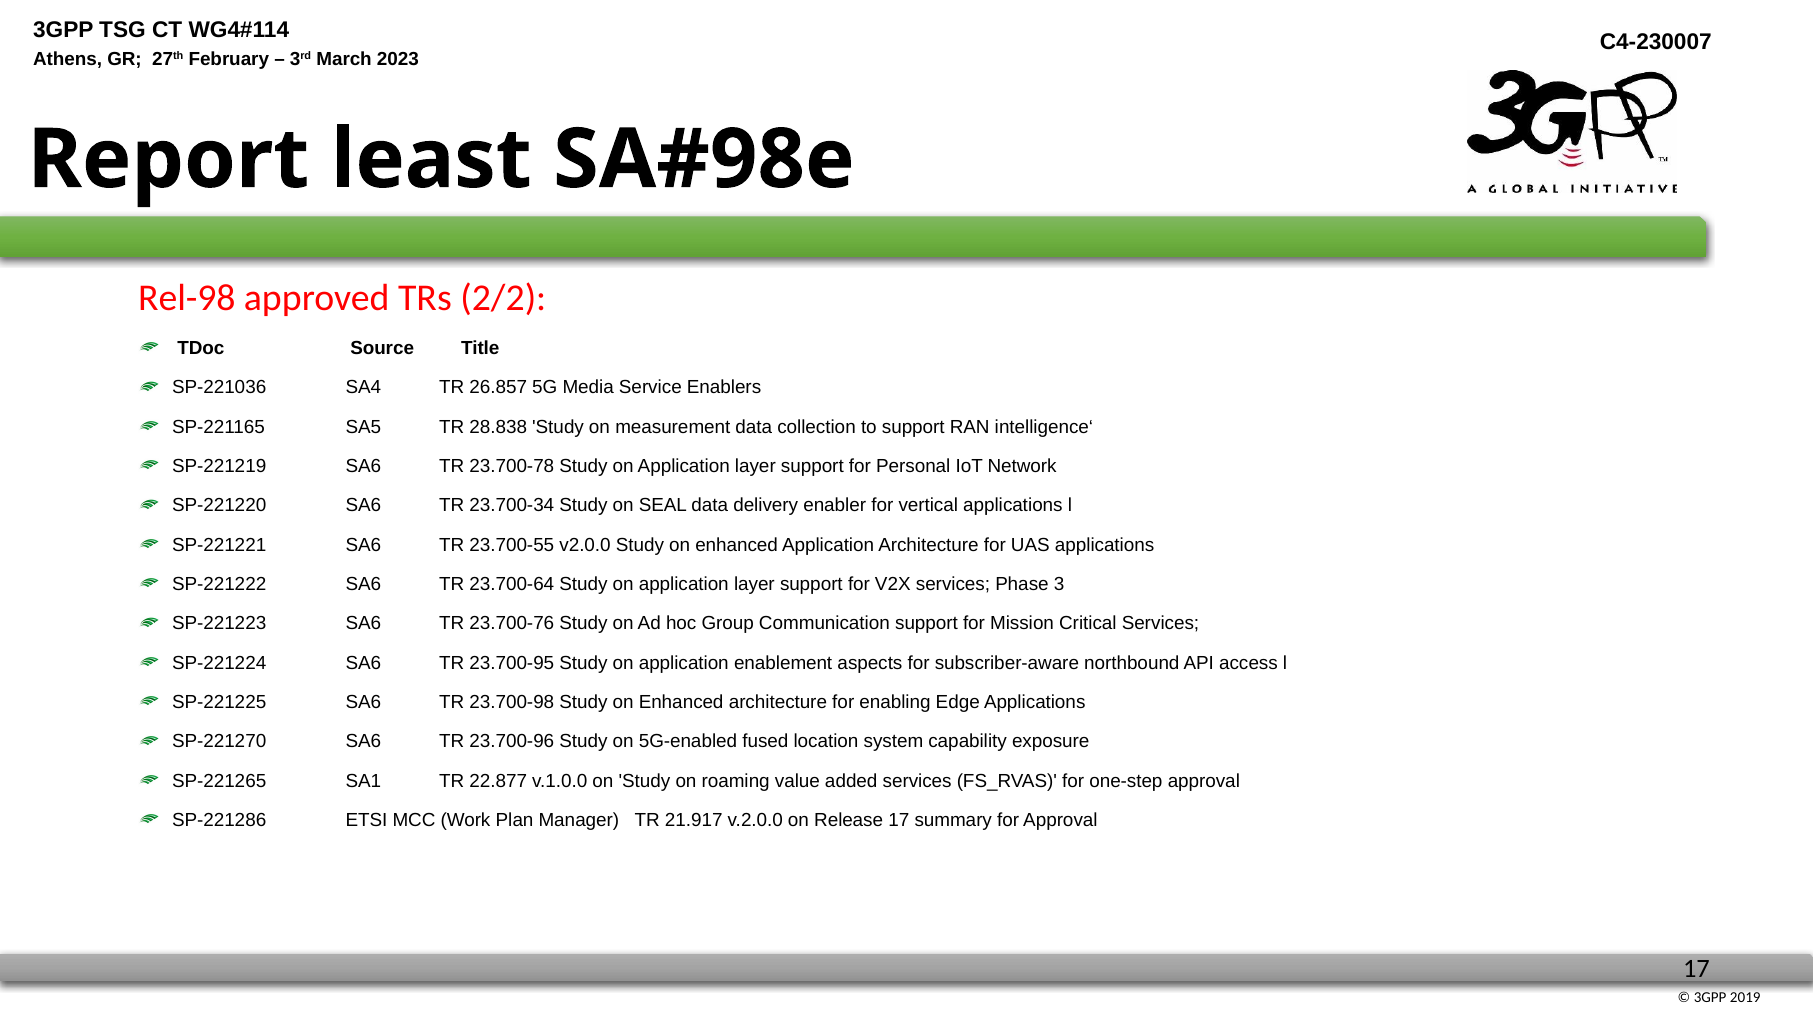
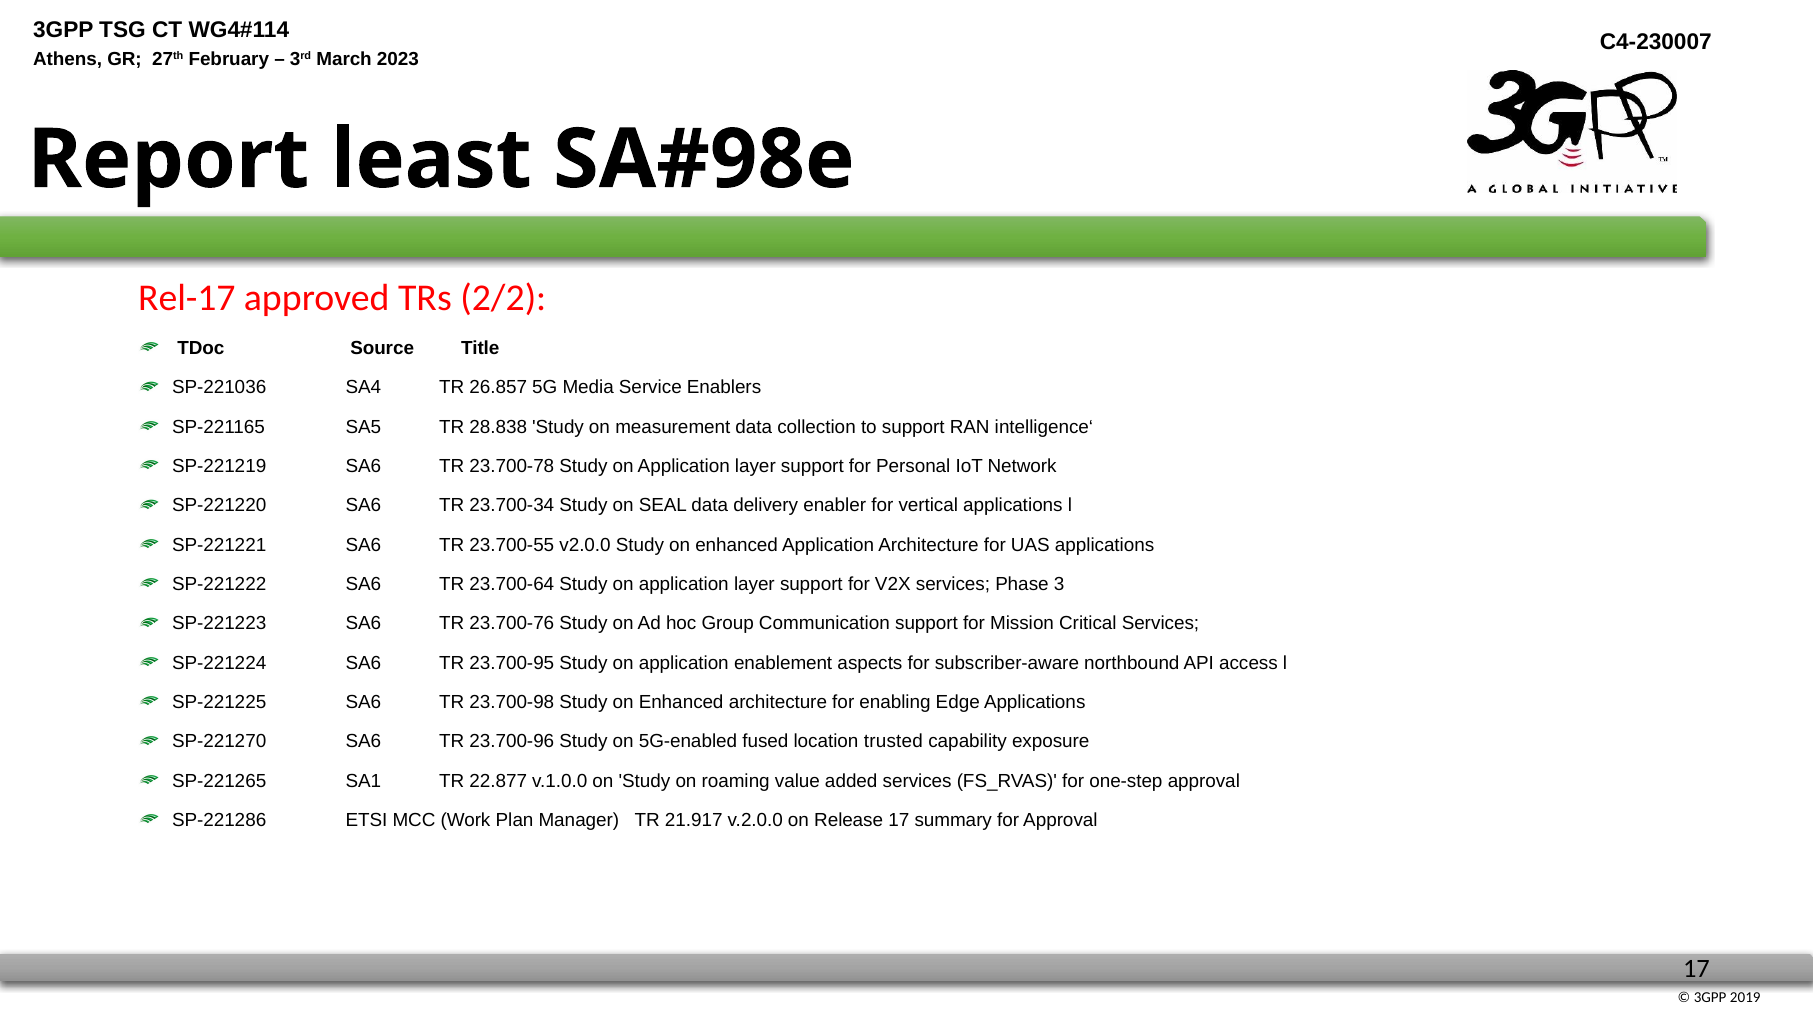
Rel-98: Rel-98 -> Rel-17 (187, 298)
system: system -> trusted (893, 742)
